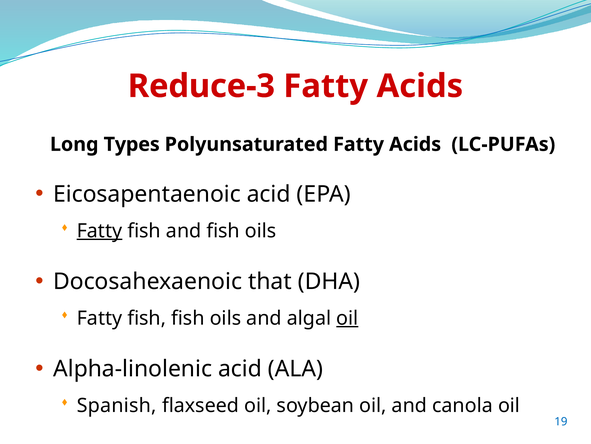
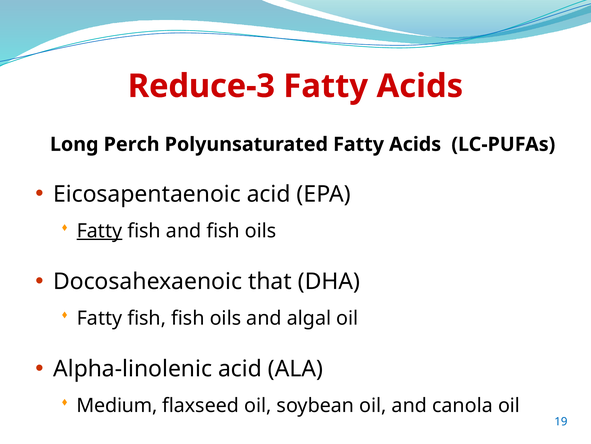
Types: Types -> Perch (132, 144)
oil underline: present -> none (347, 318)
Spanish: Spanish -> Medium (117, 405)
